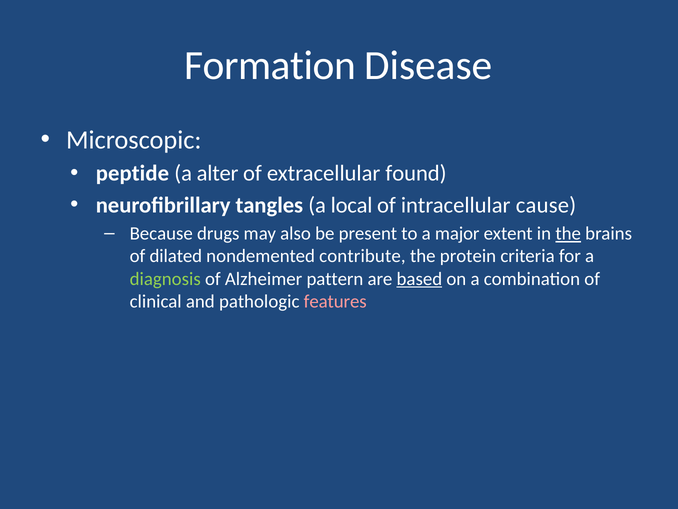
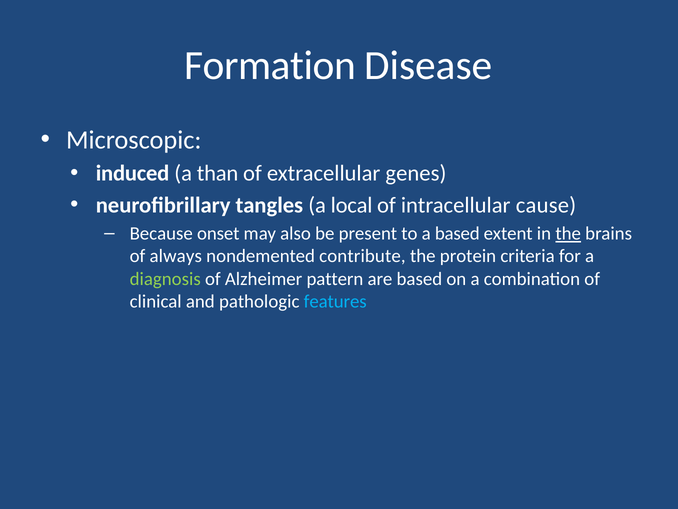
peptide: peptide -> induced (133, 173)
alter: alter -> than (218, 173)
found: found -> genes (416, 173)
drugs: drugs -> onset (218, 233)
a major: major -> based (457, 233)
dilated: dilated -> always (176, 256)
based underline: present -> none (419, 279)
features colour: pink -> light blue (335, 301)
